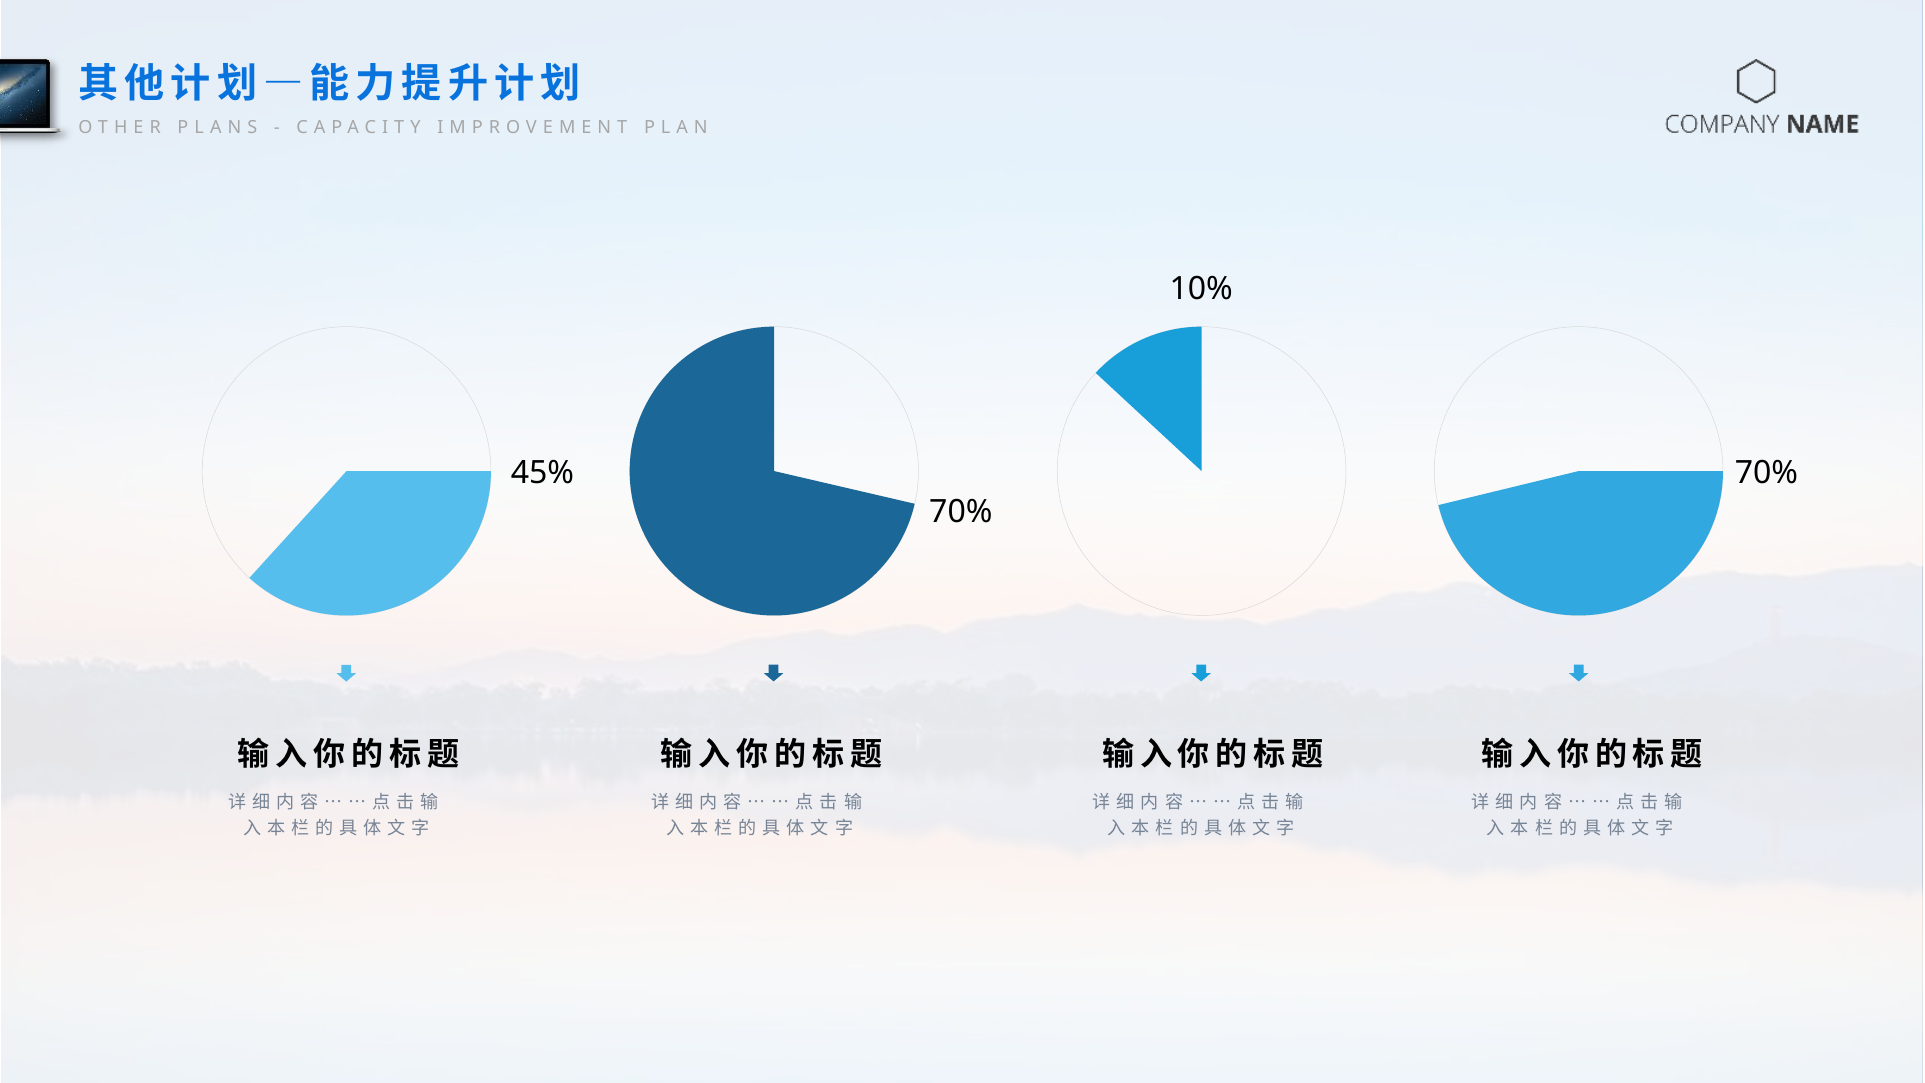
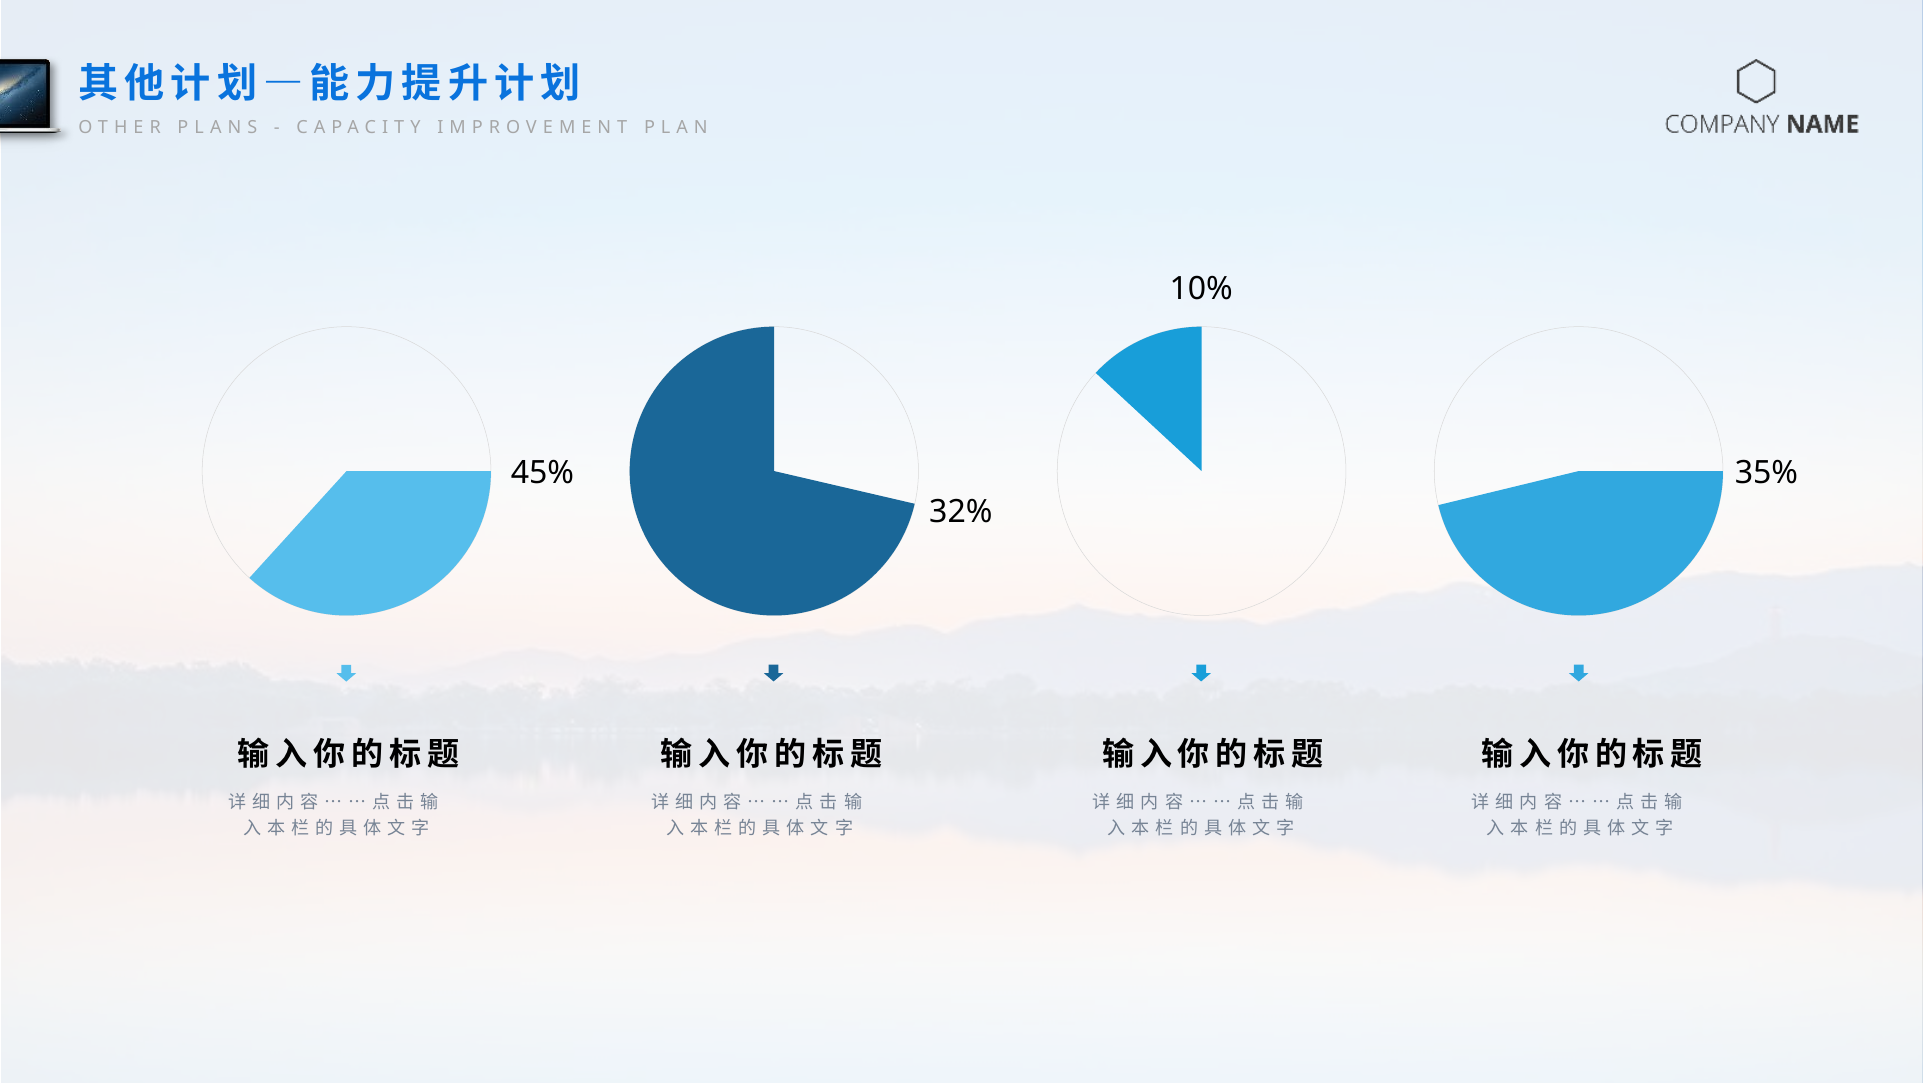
70%: 70% -> 35% (1766, 473)
70%: 70% -> 32% (961, 512)
